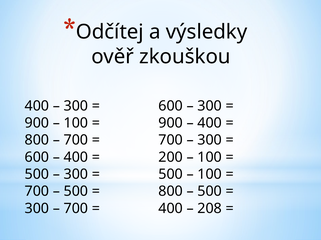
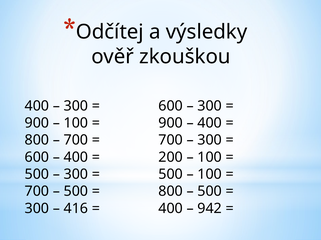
700: 700 -> 416 (76, 209)
208: 208 -> 942 (210, 209)
